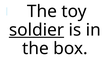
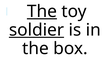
The underline: none -> present (42, 11)
